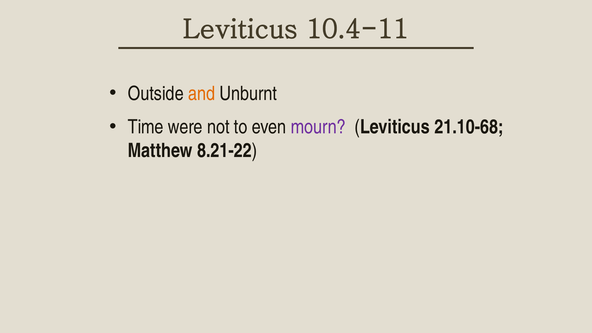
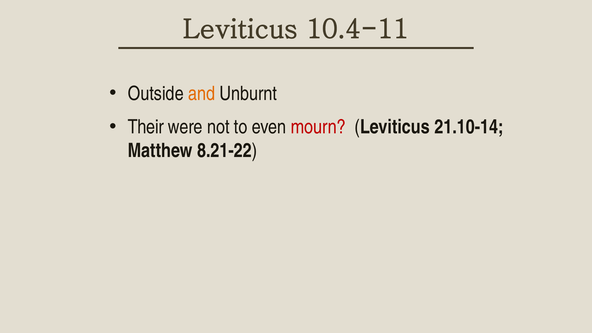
Time: Time -> Their (146, 127)
mourn colour: purple -> red (318, 127)
21.10-68: 21.10-68 -> 21.10-14 (469, 127)
